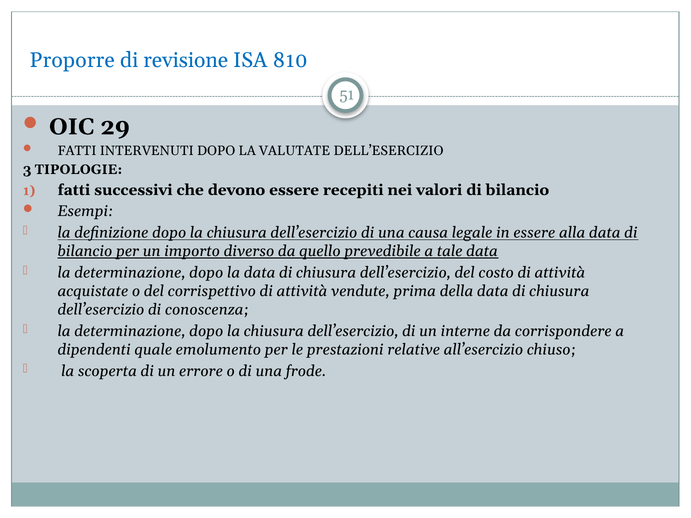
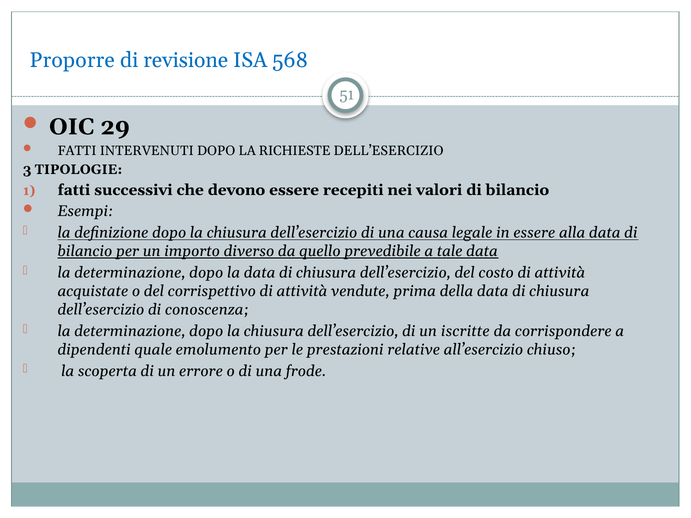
810: 810 -> 568 (290, 60)
VALUTATE: VALUTATE -> RICHIESTE (295, 151)
interne: interne -> iscritte (465, 331)
